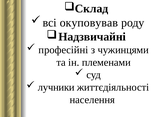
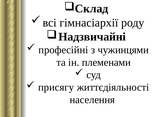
окуповував: окуповував -> гімнасіархії (89, 23)
лучники: лучники -> присягу (56, 87)
